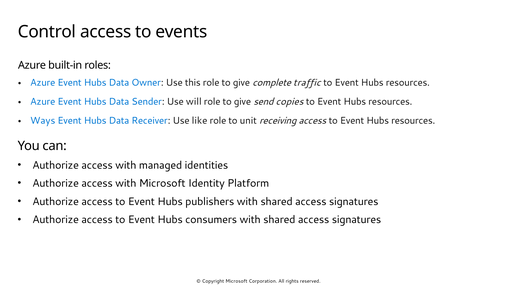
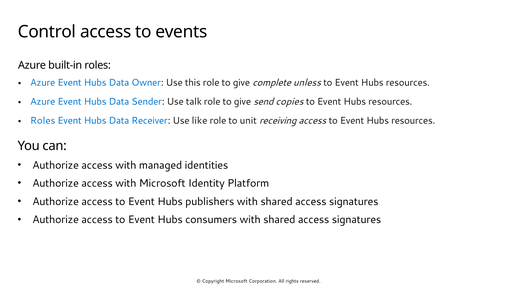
traffic: traffic -> unless (307, 83)
will: will -> talk (194, 102)
Ways: Ways -> Roles (43, 121)
